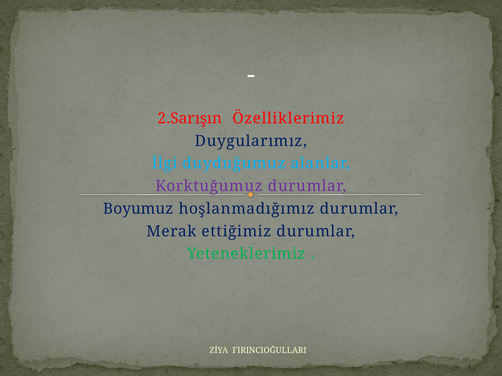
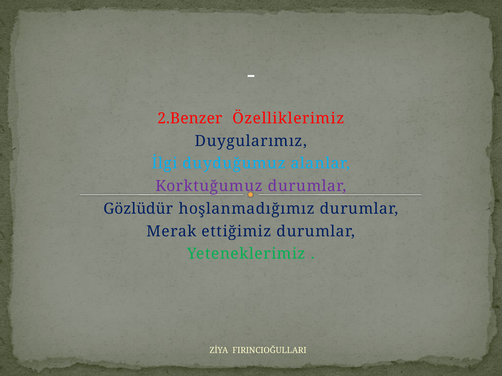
2.Sarışın: 2.Sarışın -> 2.Benzer (190, 119)
Boyumuz: Boyumuz -> Gözlüdür (138, 209)
